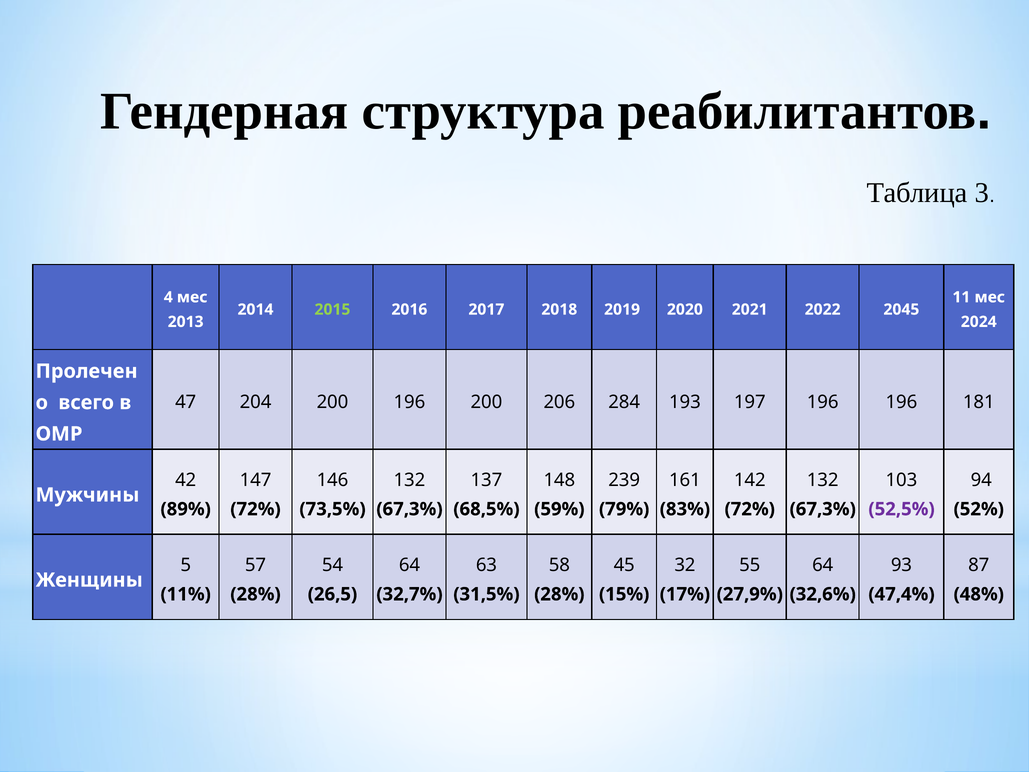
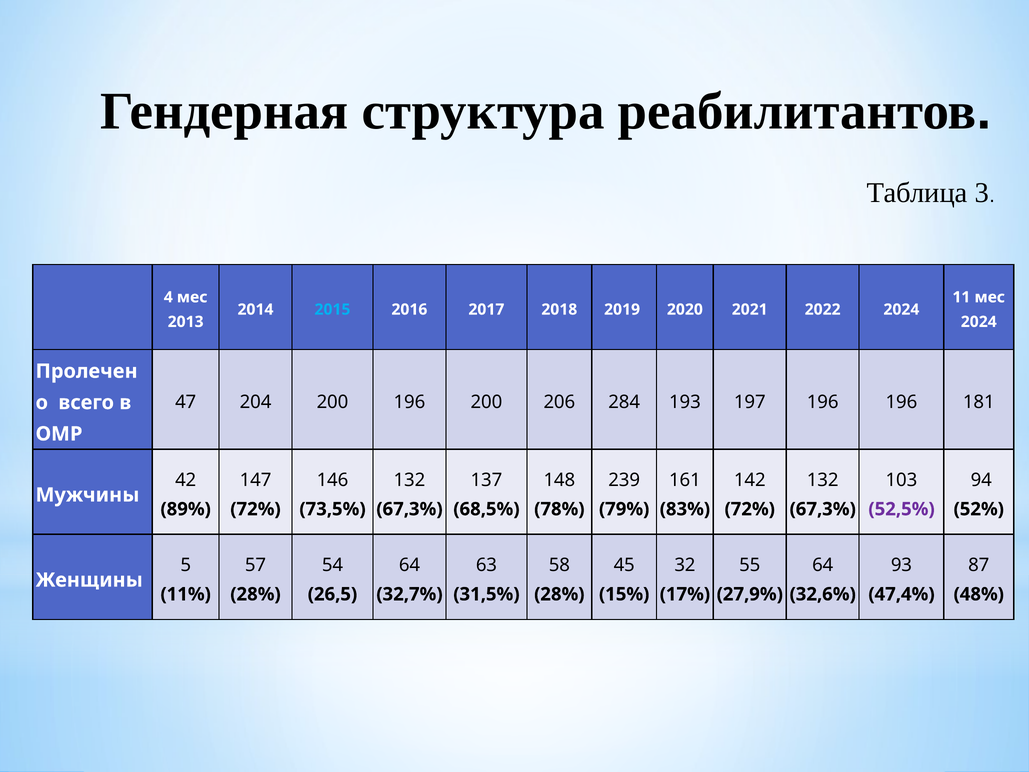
2015 colour: light green -> light blue (332, 309)
2022 2045: 2045 -> 2024 (901, 309)
59%: 59% -> 78% (559, 509)
